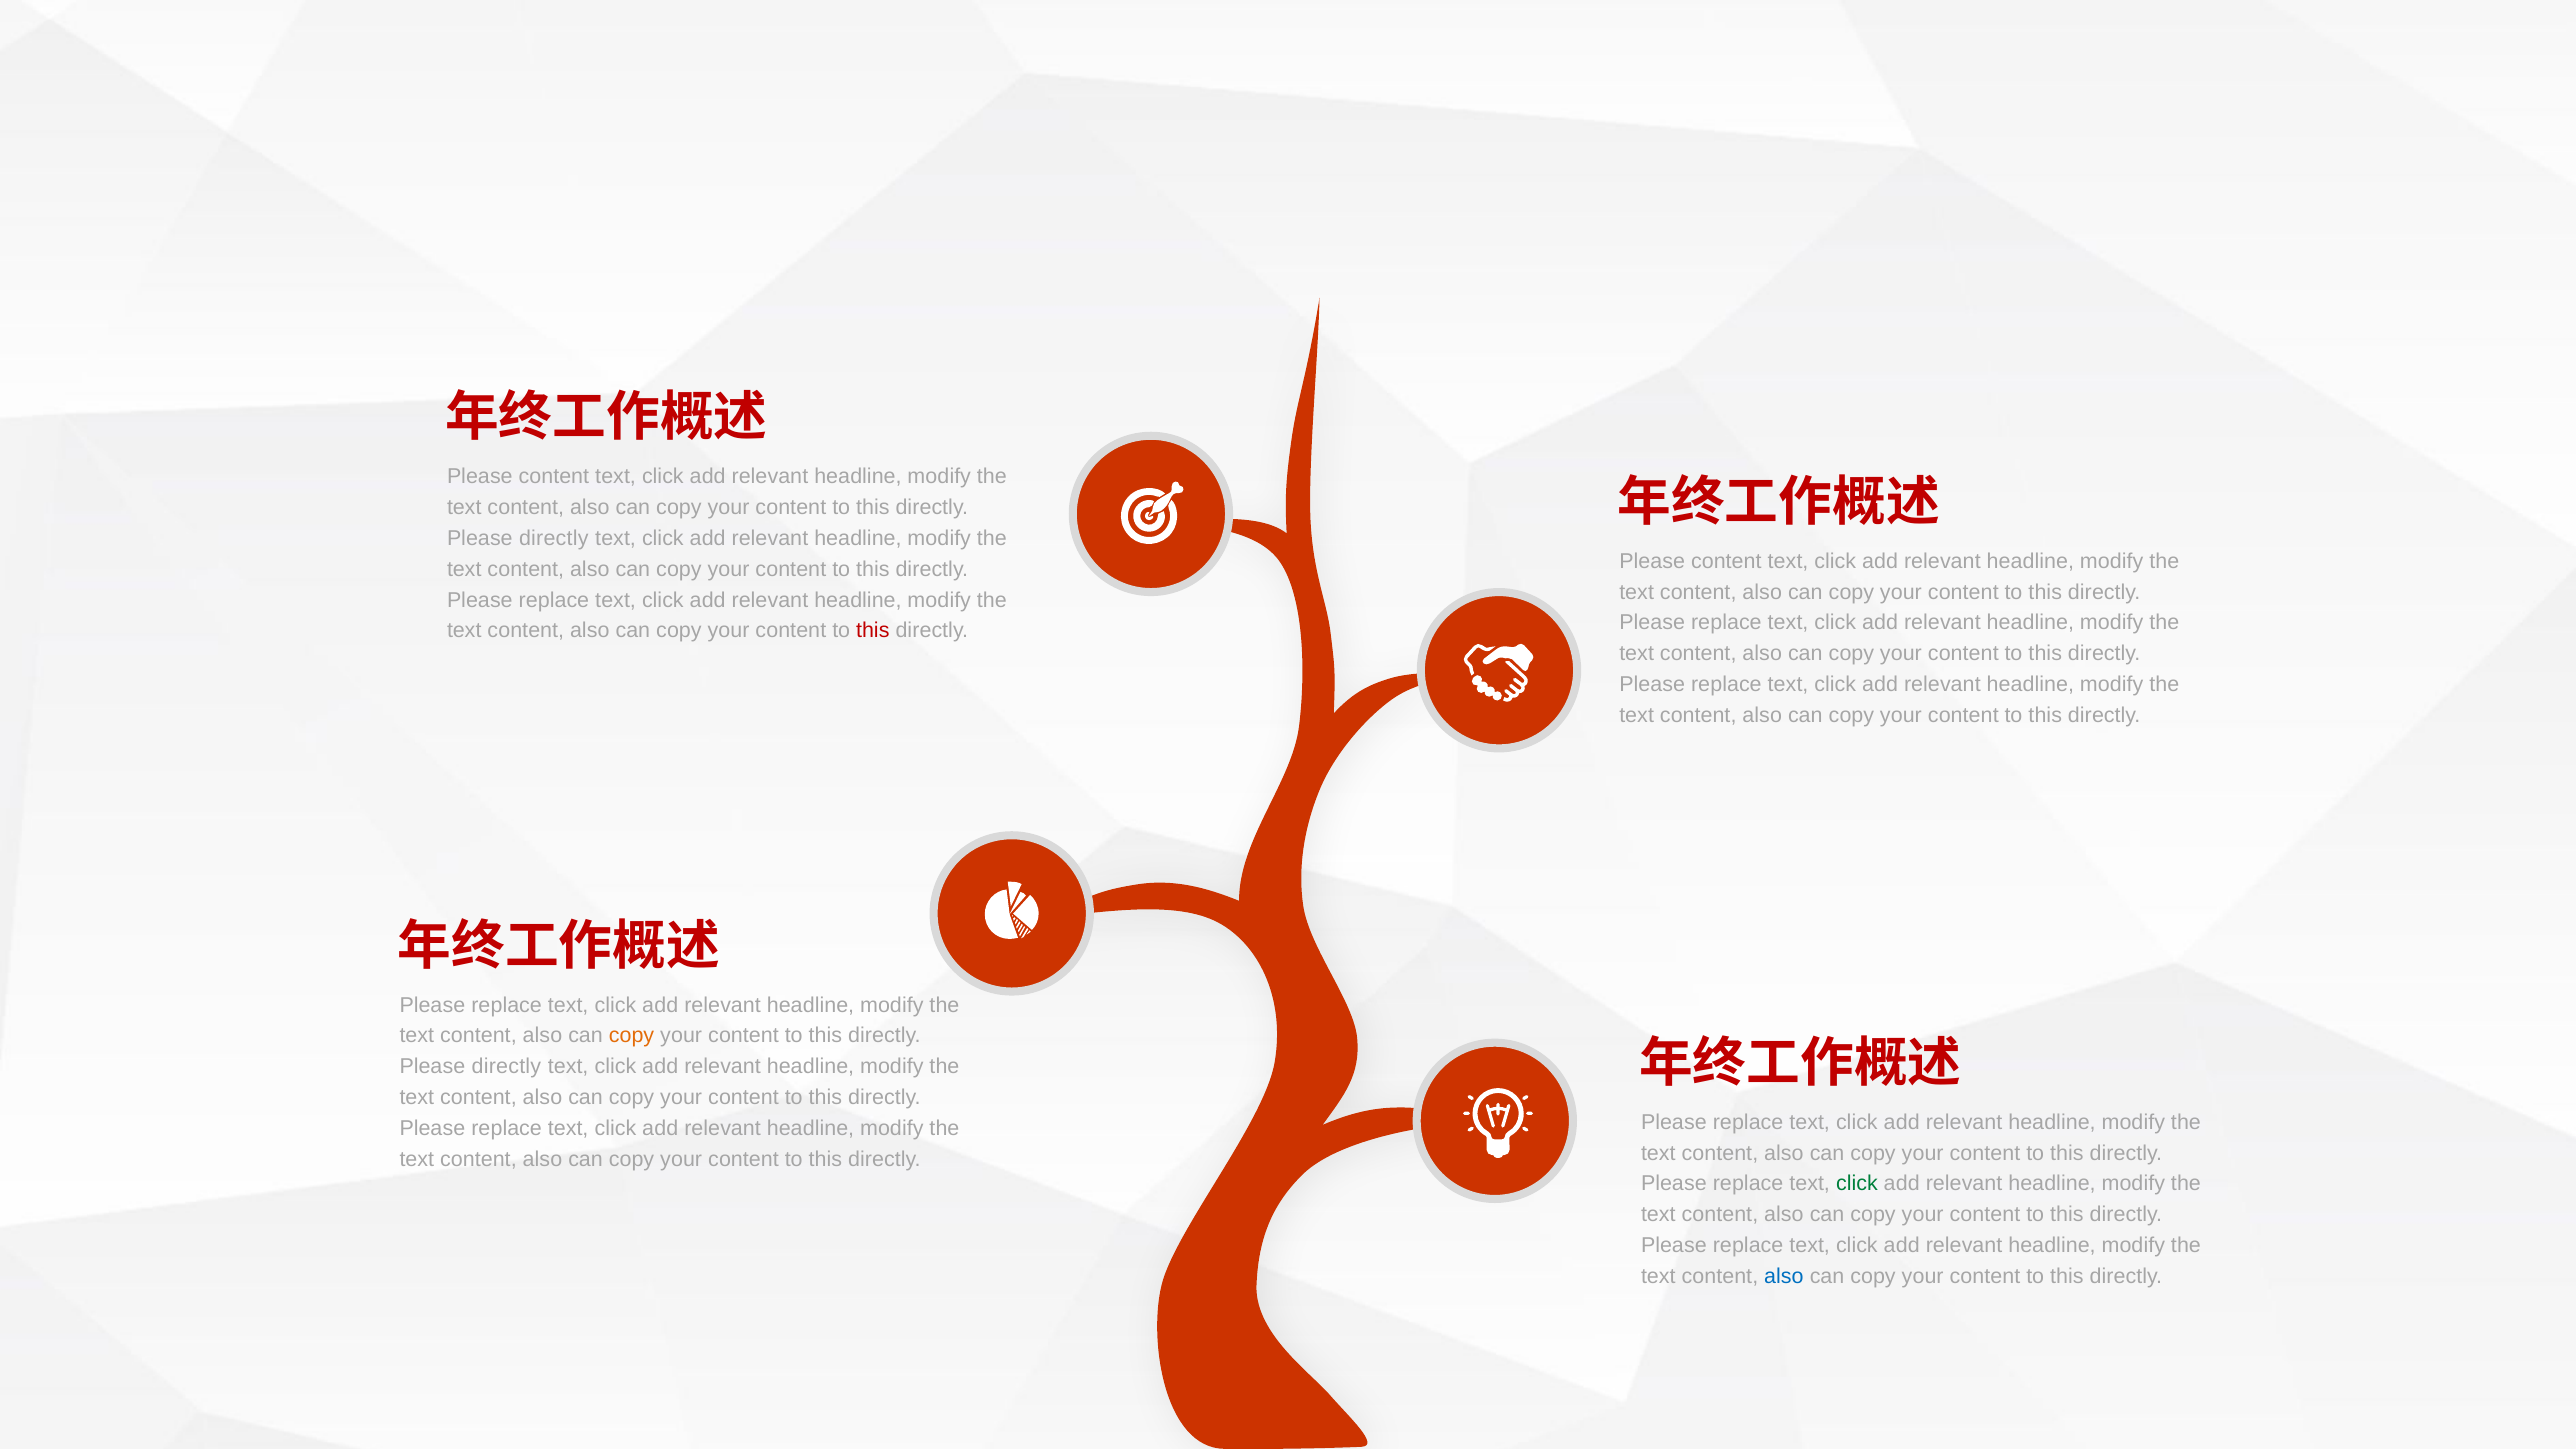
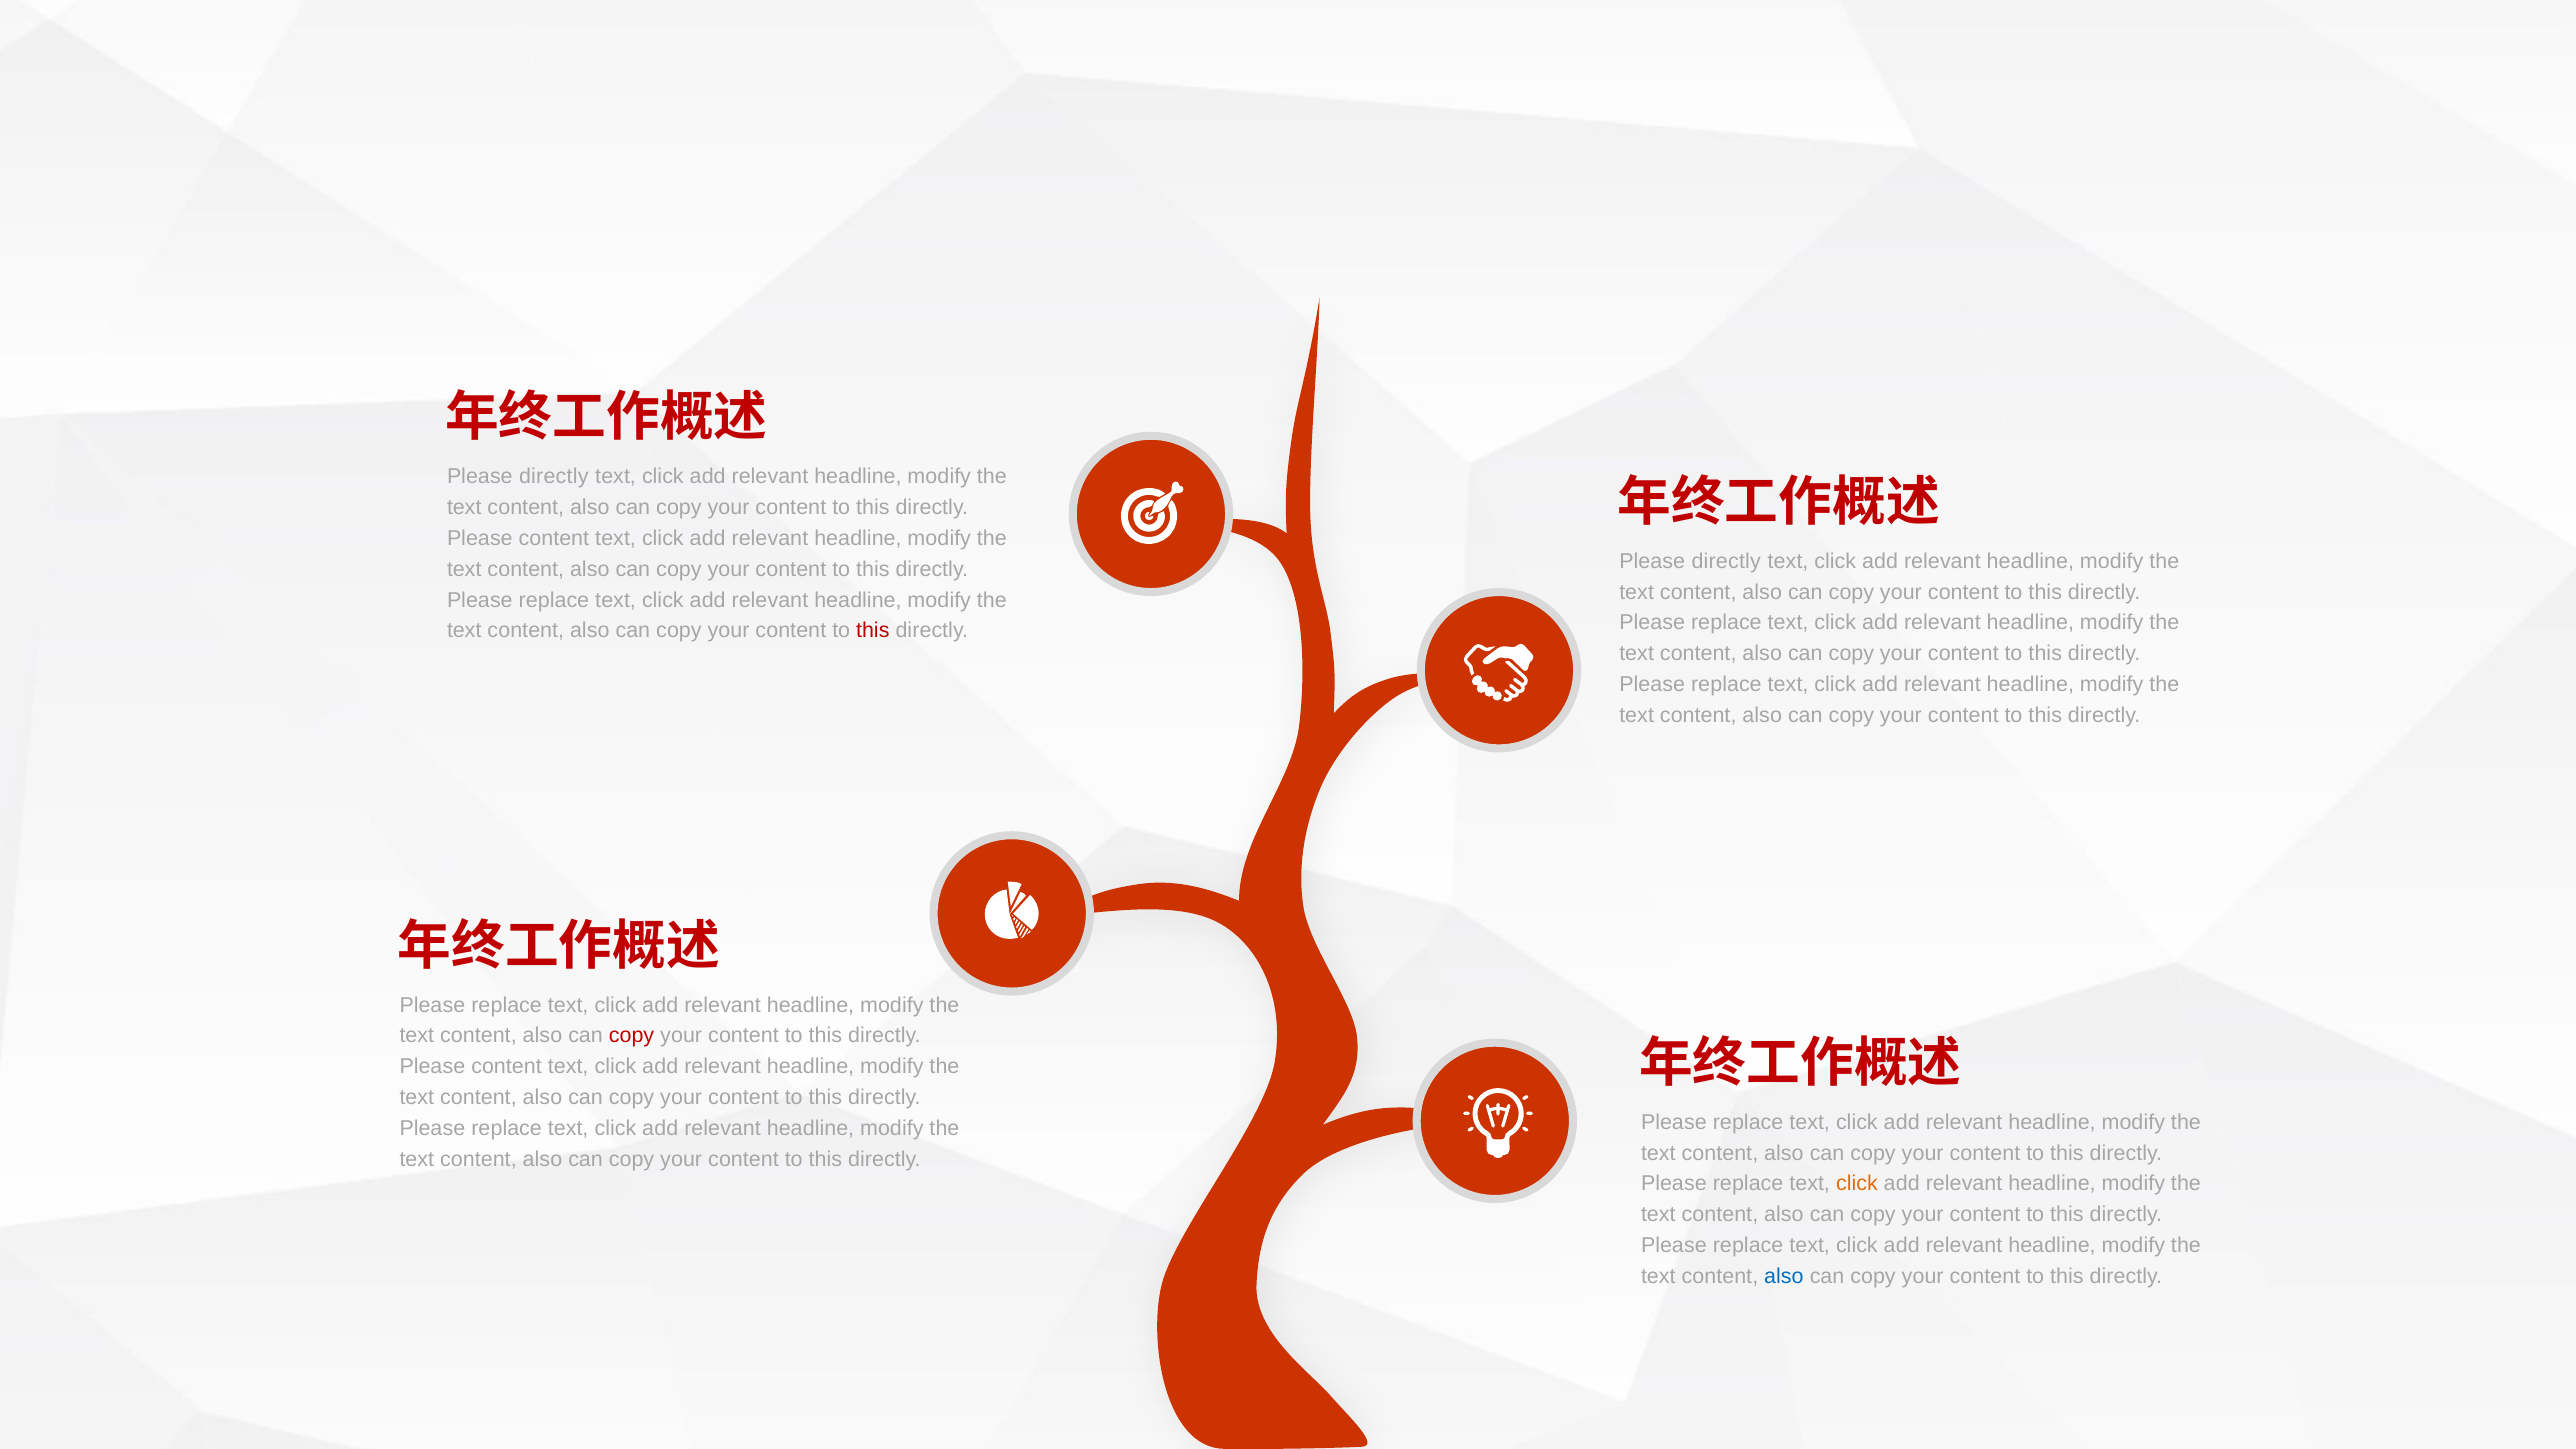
content: content -> directly (554, 477)
directly: directly -> content (554, 538)
content: content -> directly (1726, 561)
copy colour: orange -> red (631, 1036)
directly: directly -> content (507, 1067)
click colour: green -> orange (1857, 1184)
